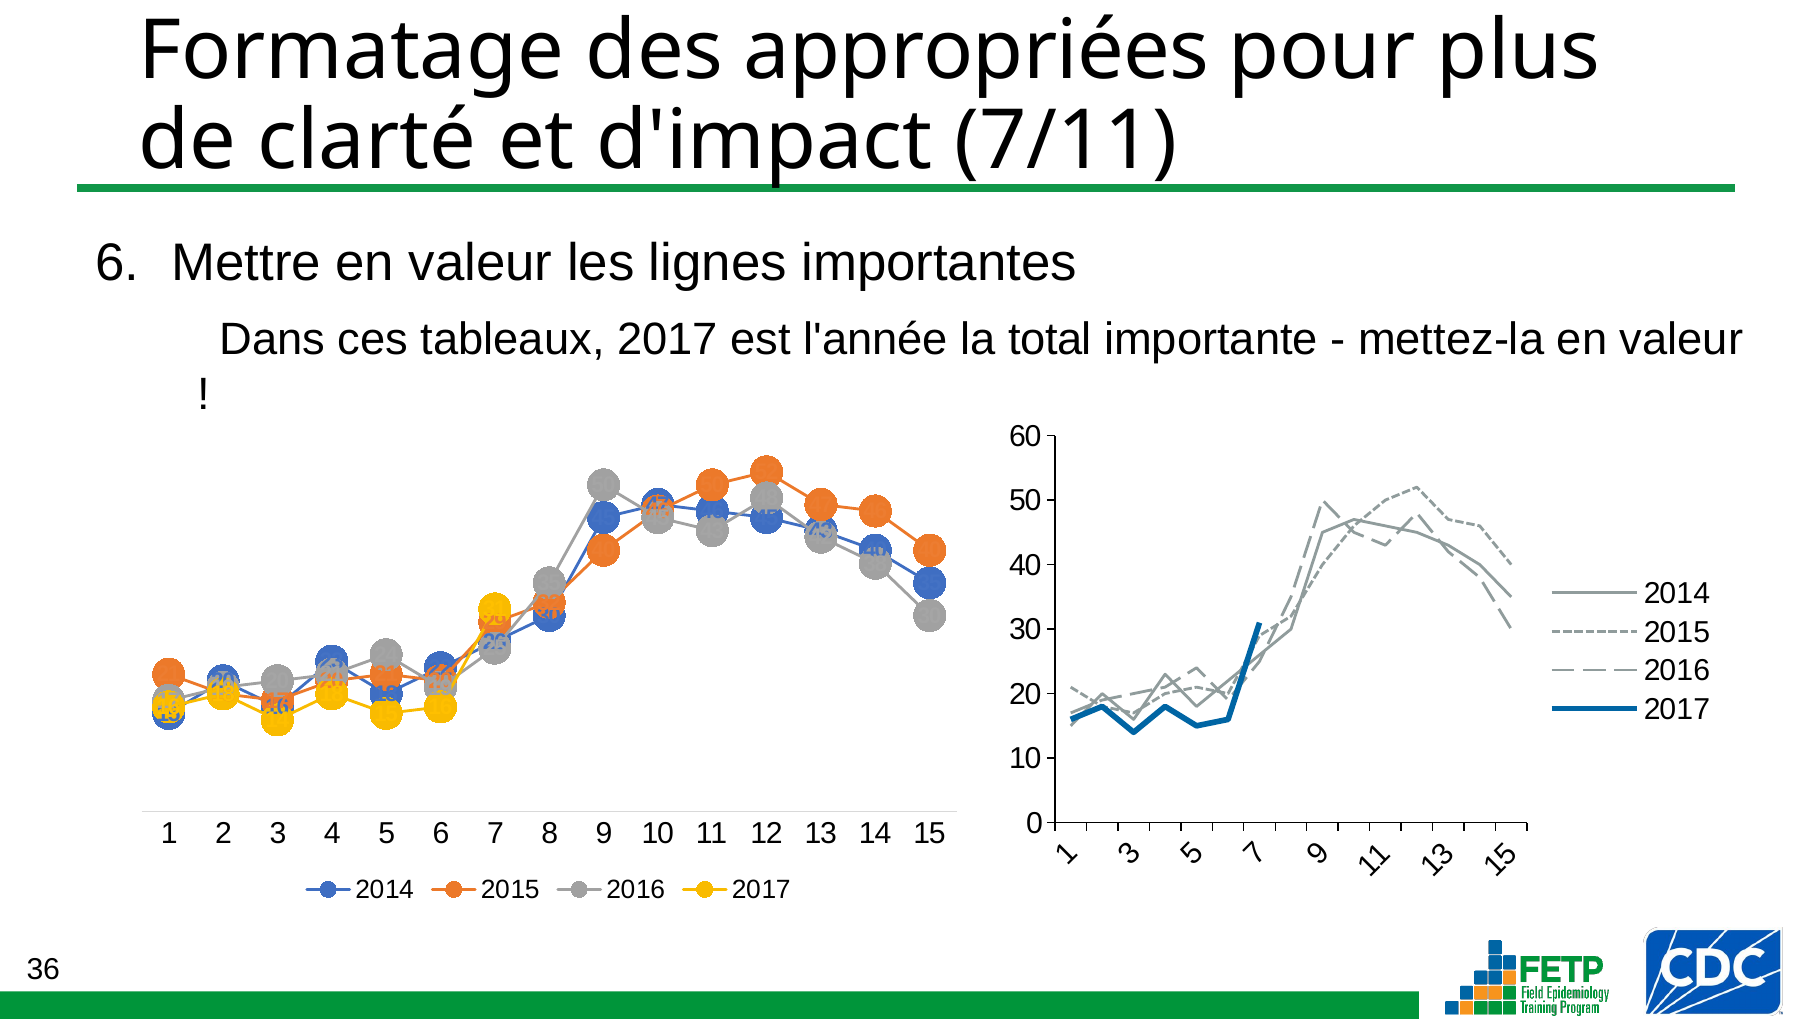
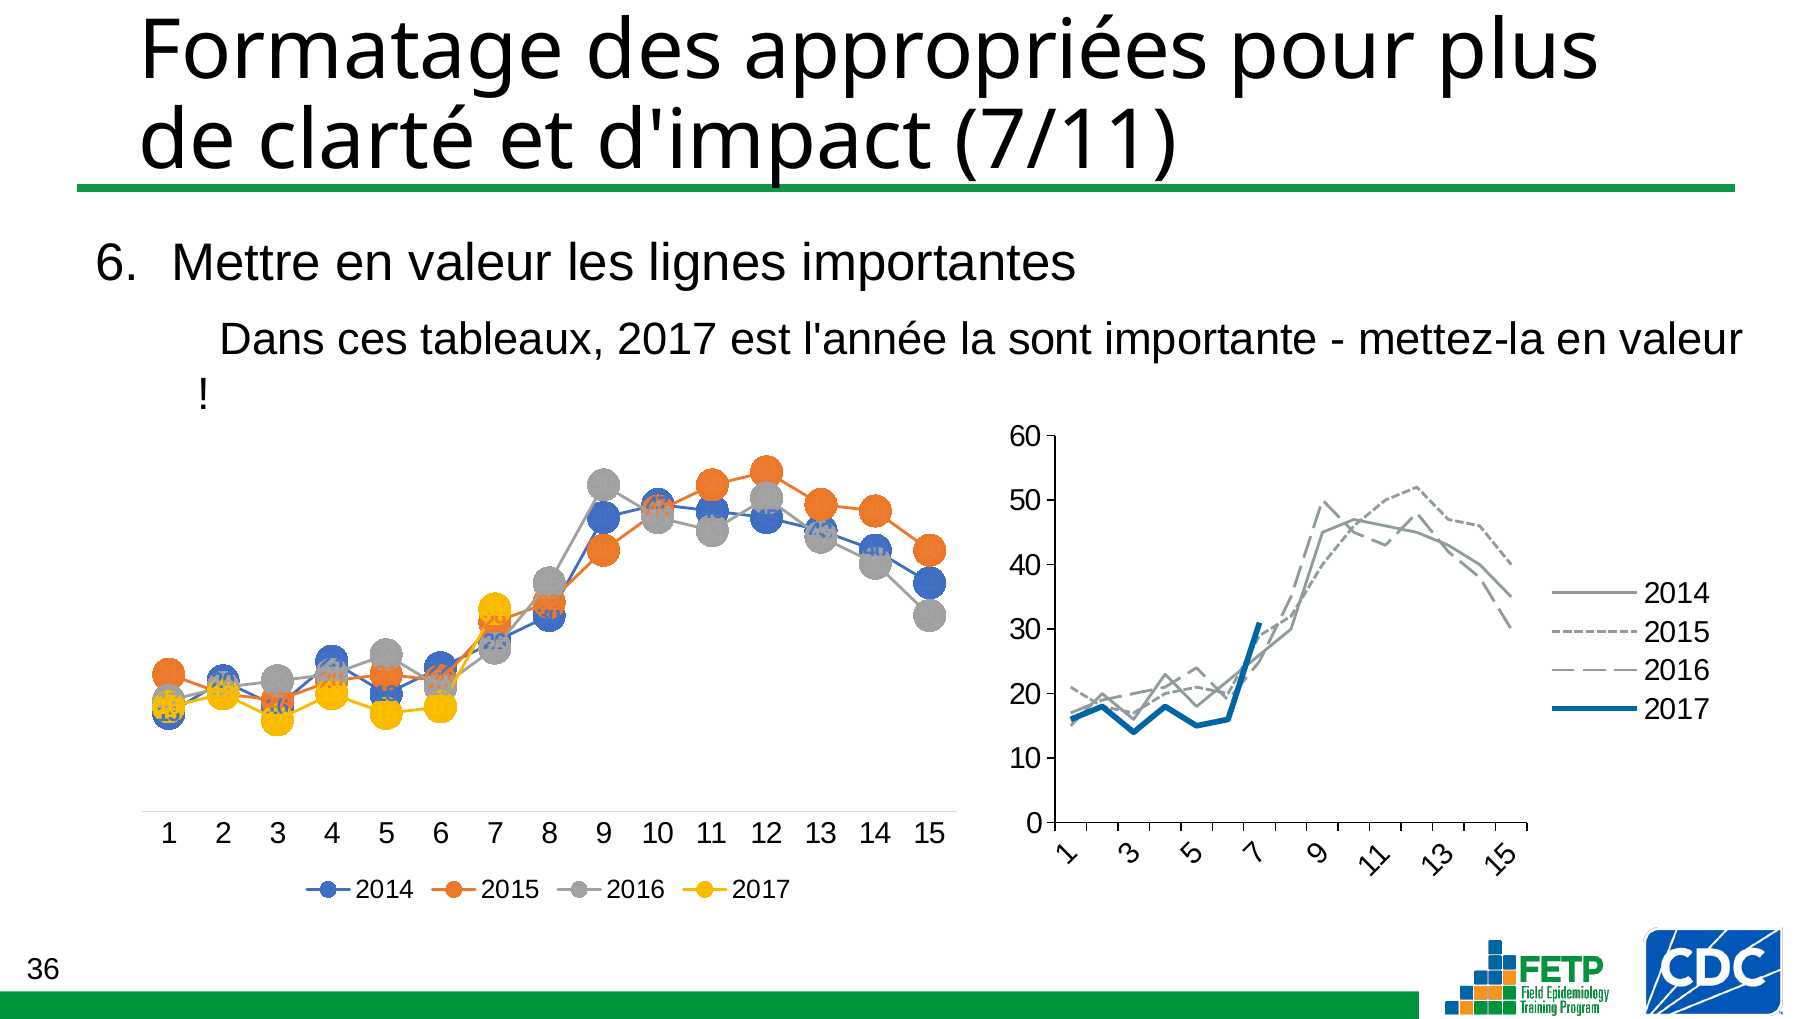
total: total -> sont (1050, 340)
